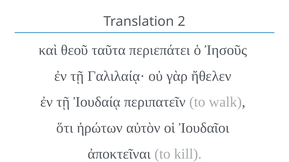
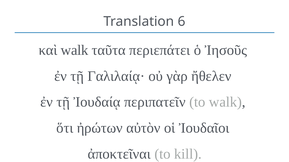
2: 2 -> 6 (182, 21)
καὶ θεοῦ: θεοῦ -> walk (75, 50)
